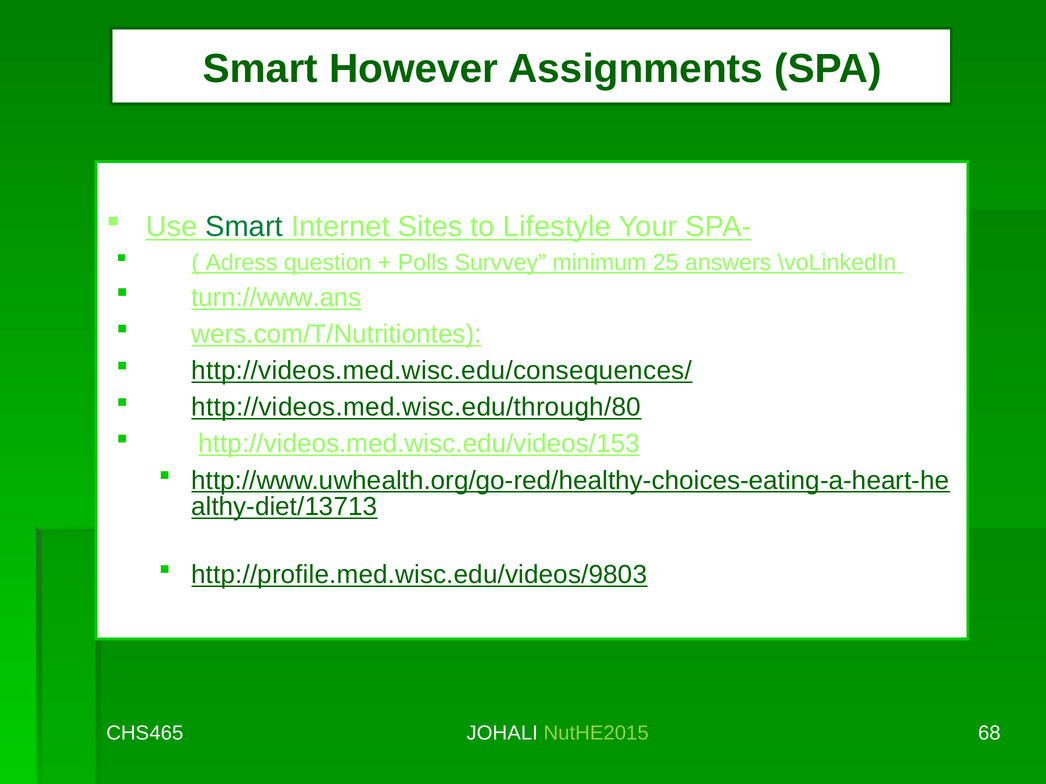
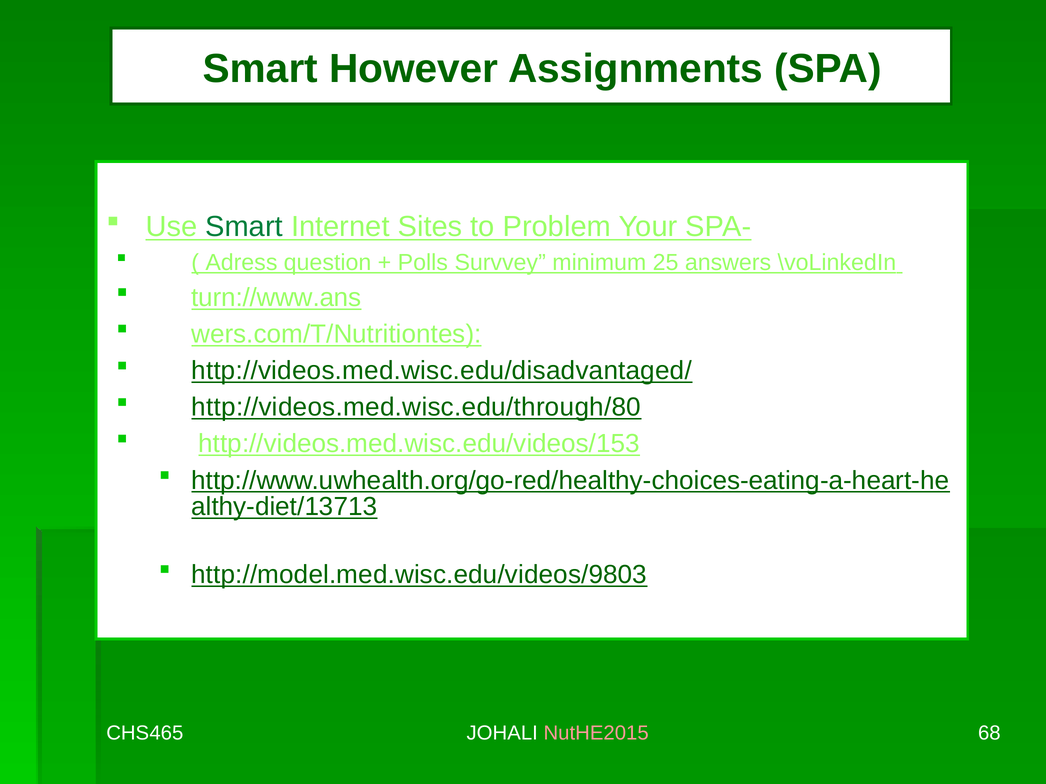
Lifestyle: Lifestyle -> Problem (557, 227)
http://videos.med.wisc.edu/consequences/: http://videos.med.wisc.edu/consequences/ -> http://videos.med.wisc.edu/disadvantaged/ (442, 371)
http://profile.med.wisc.edu/videos/9803: http://profile.med.wisc.edu/videos/9803 -> http://model.med.wisc.edu/videos/9803 (419, 575)
NutHE2015 colour: light green -> pink (596, 733)
